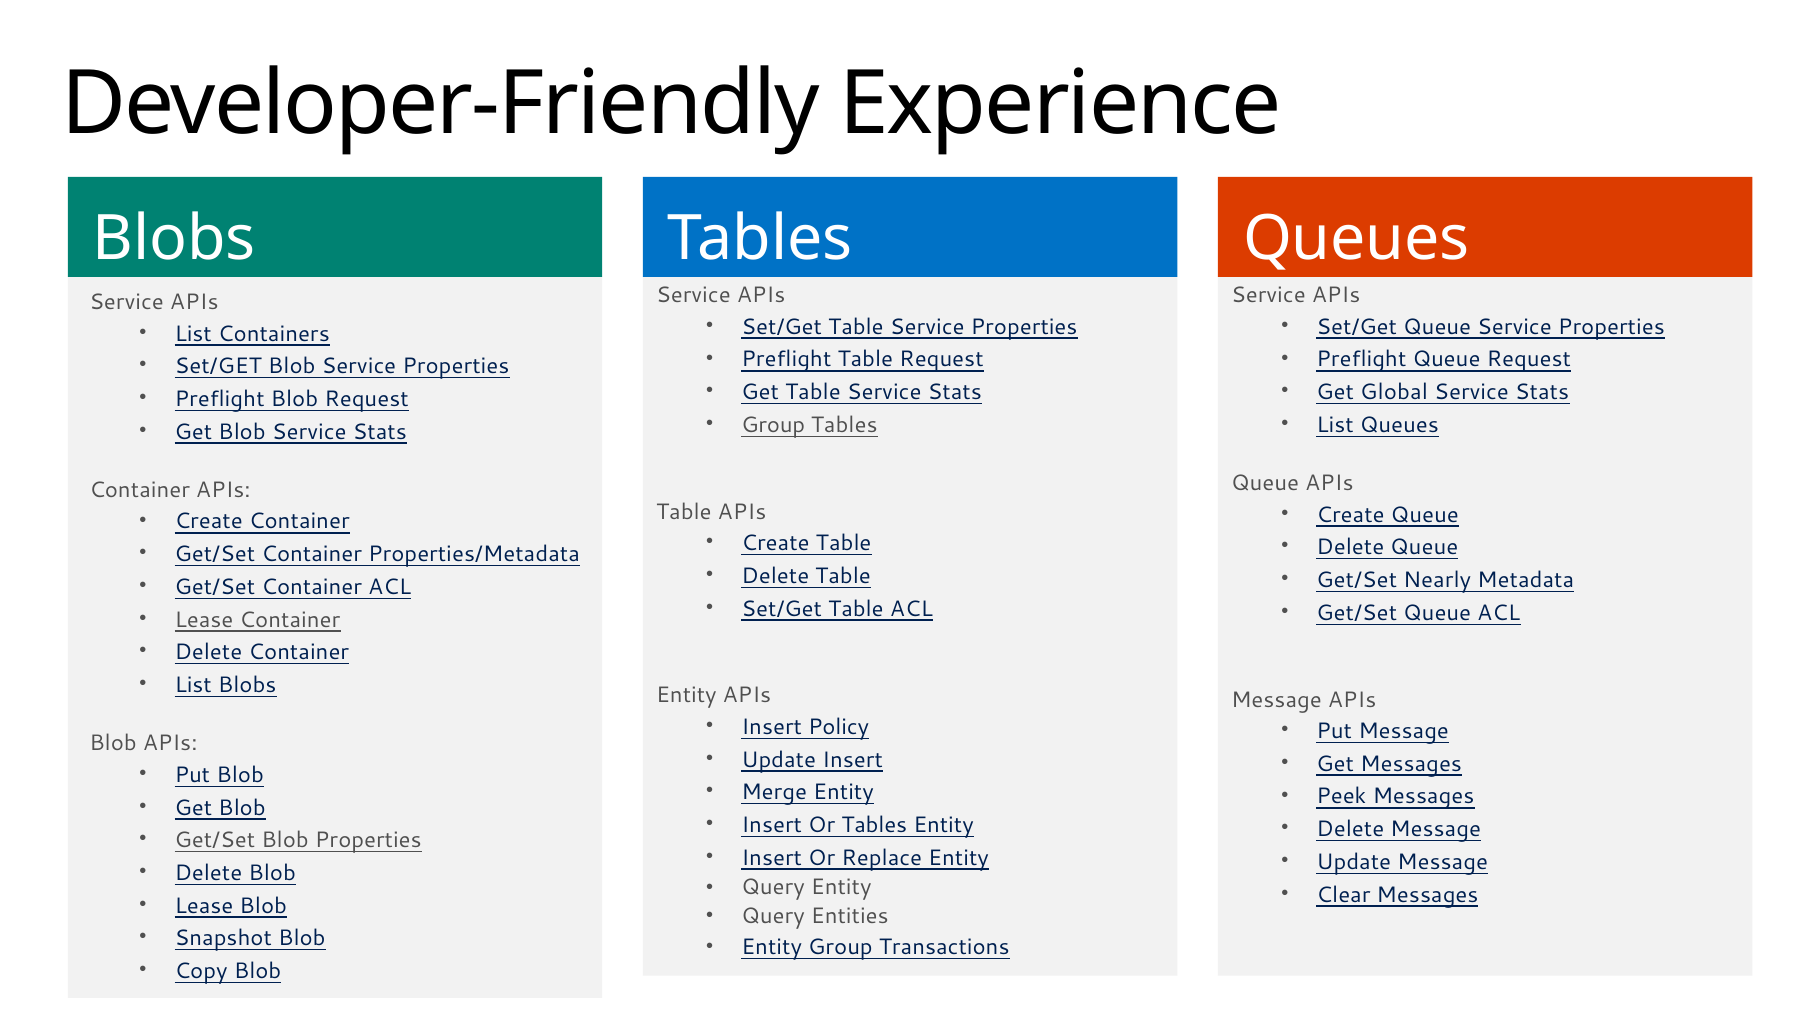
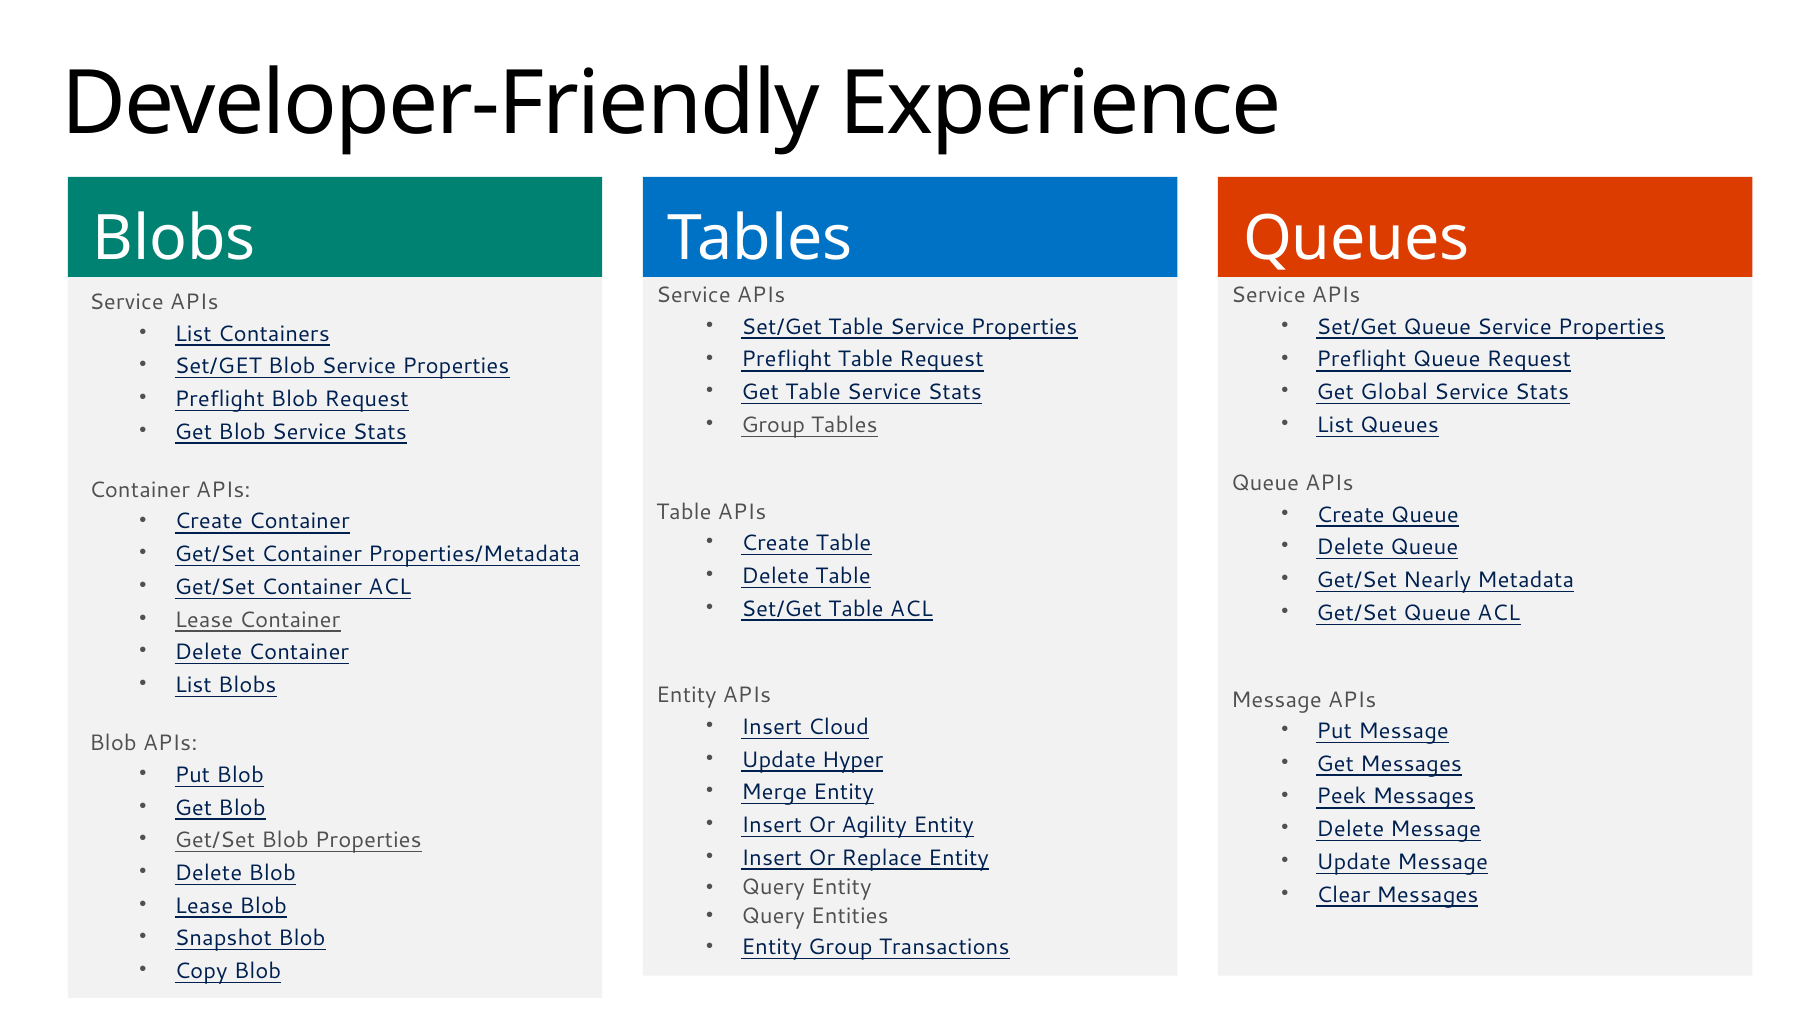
Policy: Policy -> Cloud (839, 727)
Update Insert: Insert -> Hyper (853, 760)
Or Tables: Tables -> Agility (874, 825)
